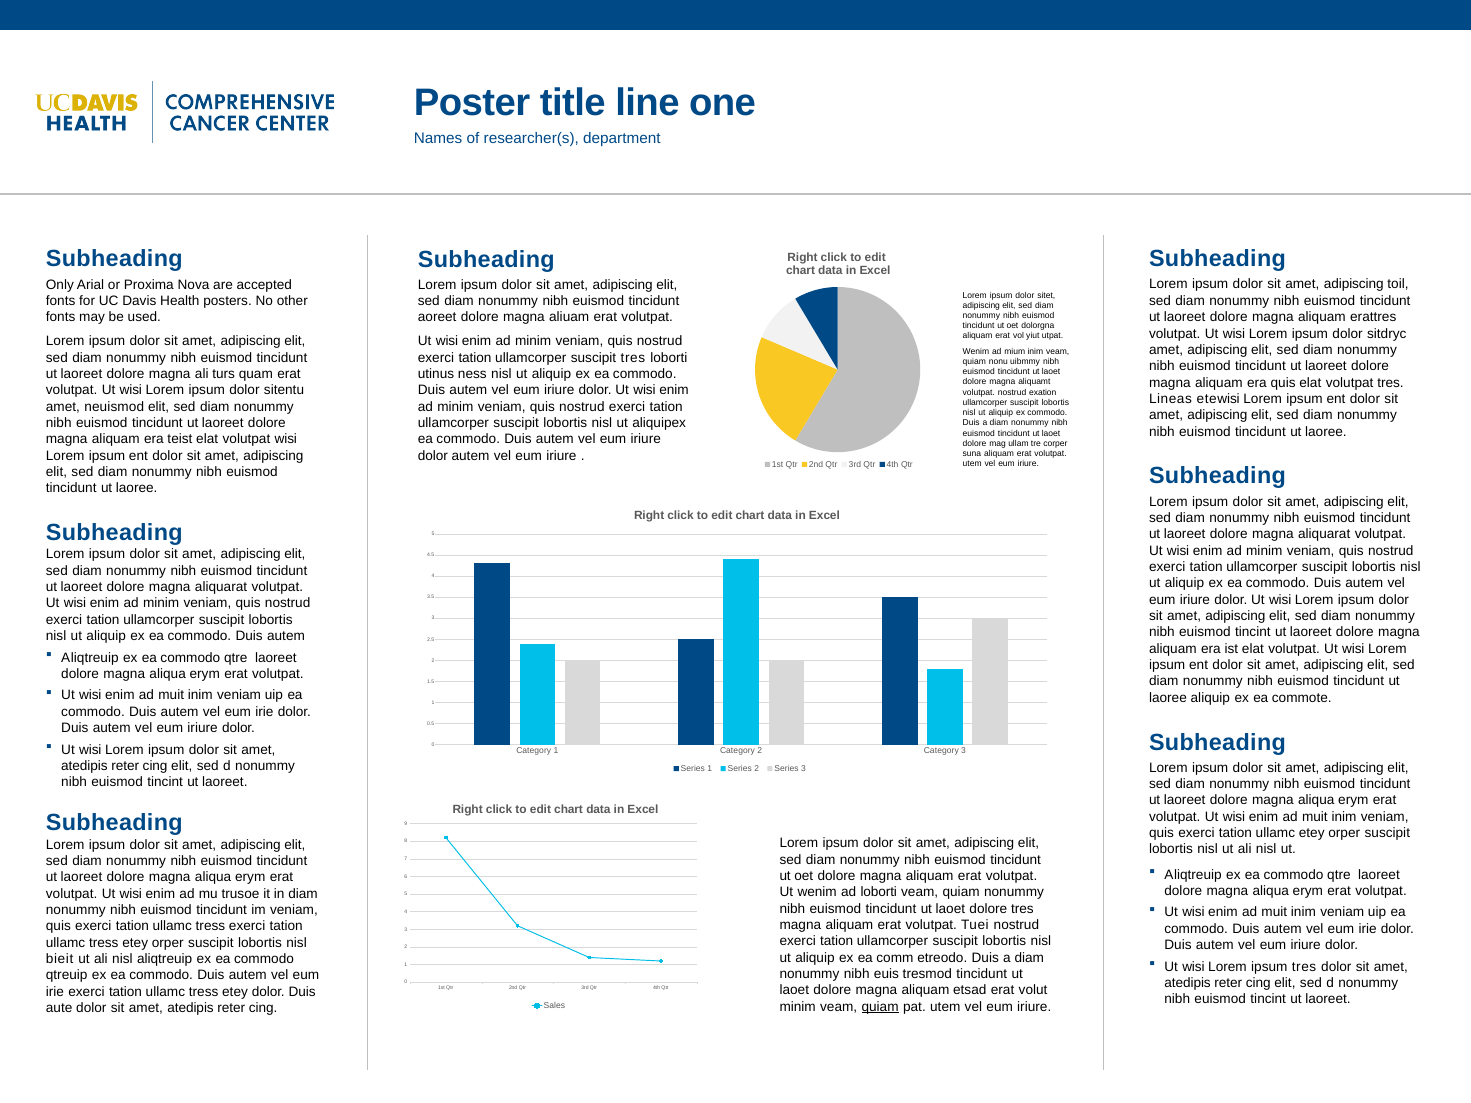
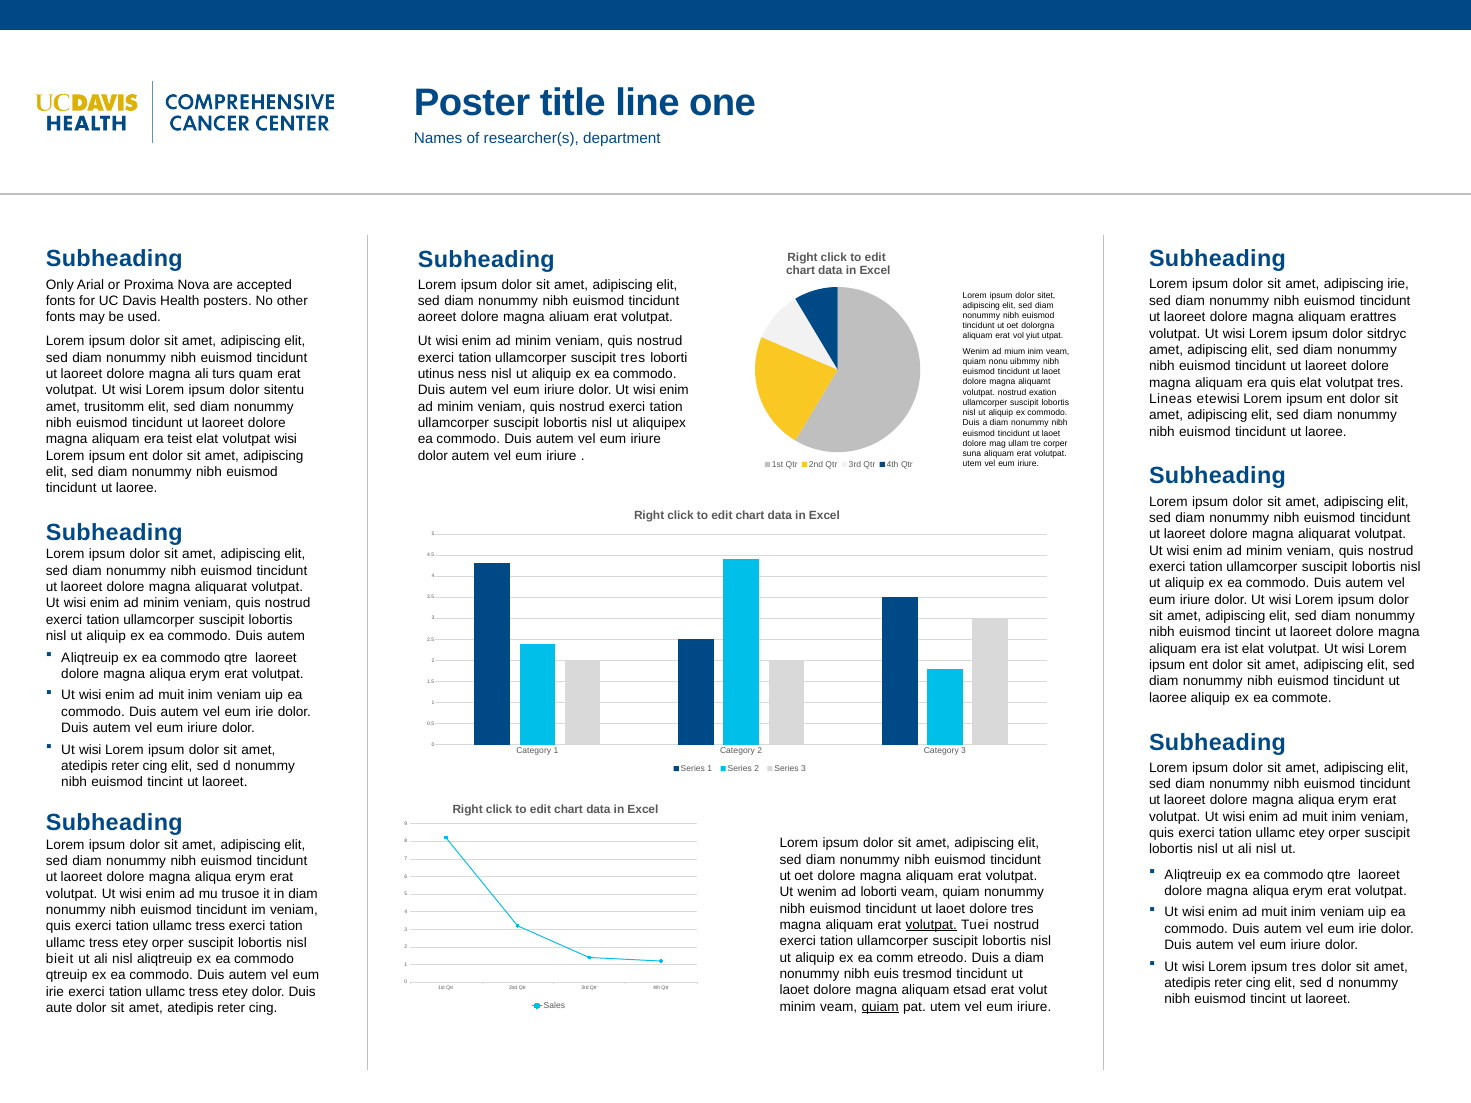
adipiscing toil: toil -> irie (1398, 285)
neuismod: neuismod -> trusitomm (114, 407)
volutpat underline: none -> present (931, 925)
